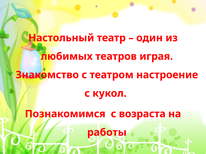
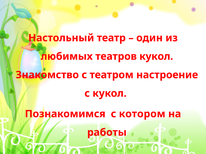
театров играя: играя -> кукол (156, 57)
возраста: возраста -> котором (142, 114)
